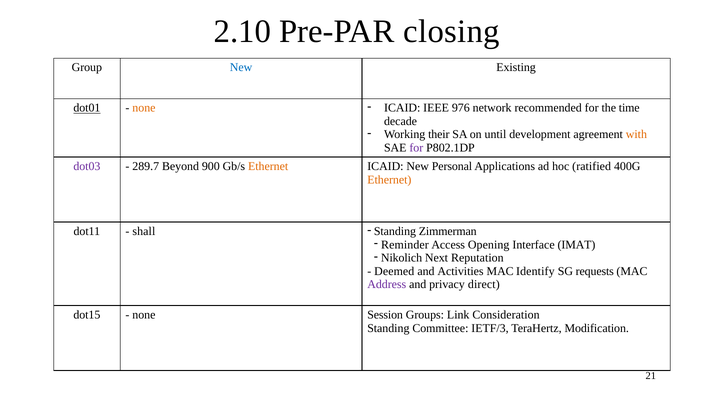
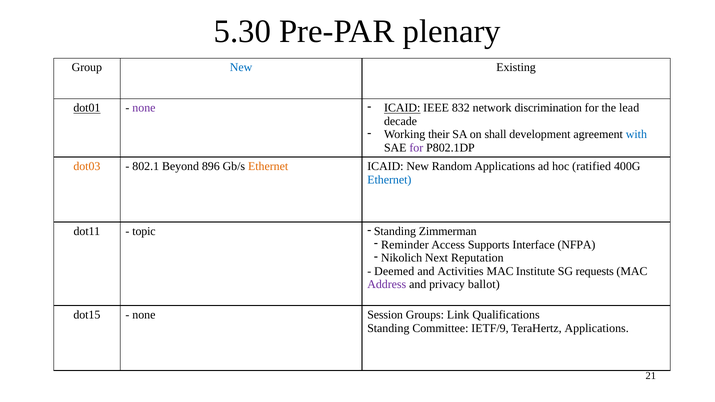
2.10: 2.10 -> 5.30 (242, 31)
closing: closing -> plenary (452, 31)
none colour: orange -> purple (144, 108)
ICAID underline: none -> present (402, 108)
976: 976 -> 832 (461, 108)
recommended: recommended -> discrimination (548, 108)
time: time -> lead (629, 108)
until: until -> shall (496, 135)
with colour: orange -> blue (636, 135)
dot03 colour: purple -> orange (87, 166)
289.7: 289.7 -> 802.1 (146, 166)
900: 900 -> 896 (211, 166)
Personal: Personal -> Random (452, 166)
Ethernet colour: orange -> blue (389, 180)
shall: shall -> topic (144, 232)
Opening: Opening -> Supports (489, 245)
IMAT: IMAT -> NFPA (576, 245)
Identify: Identify -> Institute (535, 271)
direct: direct -> ballot (484, 284)
Consideration: Consideration -> Qualifications (506, 315)
IETF/3: IETF/3 -> IETF/9 (490, 328)
TeraHertz Modification: Modification -> Applications (597, 328)
